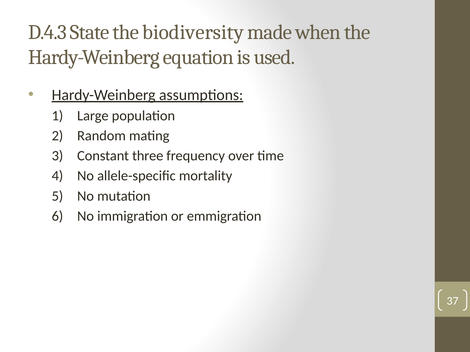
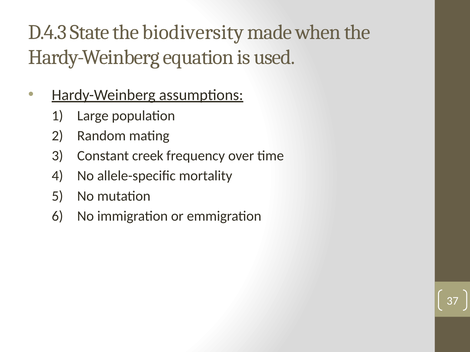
three: three -> creek (148, 156)
